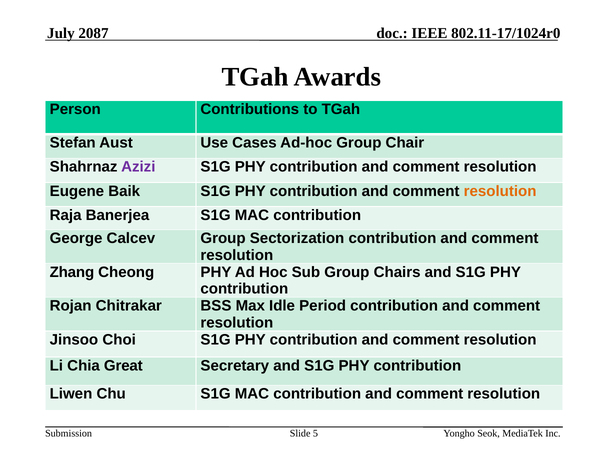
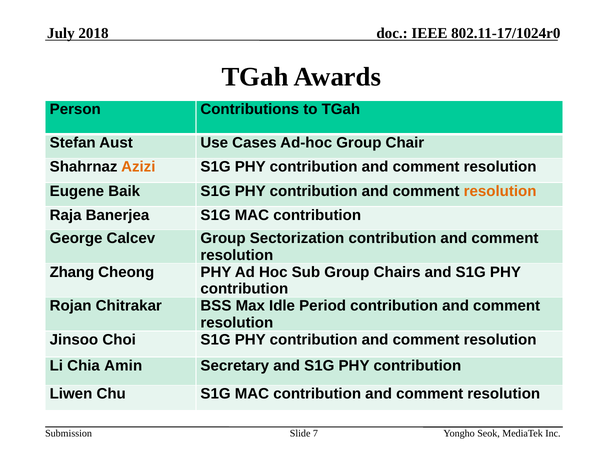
2087: 2087 -> 2018 (93, 34)
Azizi colour: purple -> orange (138, 167)
Great: Great -> Amin (123, 366)
5: 5 -> 7 (316, 434)
